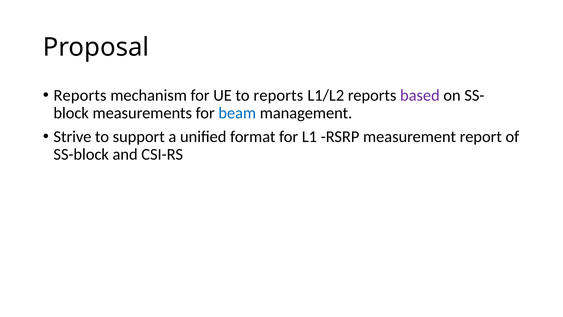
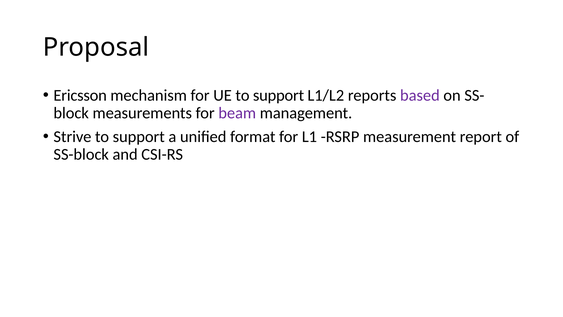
Reports: Reports -> Ericsson (80, 95)
UE to reports: reports -> support (279, 95)
beam colour: blue -> purple (237, 113)
